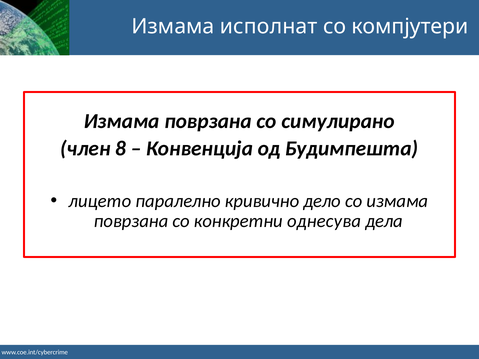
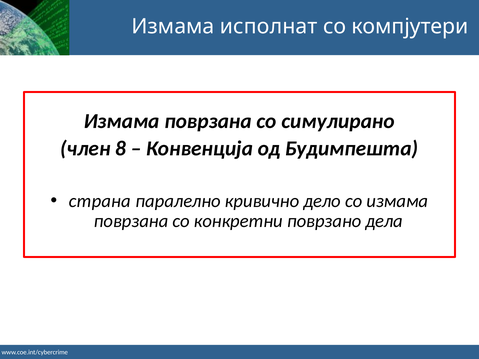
лицето: лицето -> страна (100, 201)
однесува: однесува -> поврзано (324, 221)
